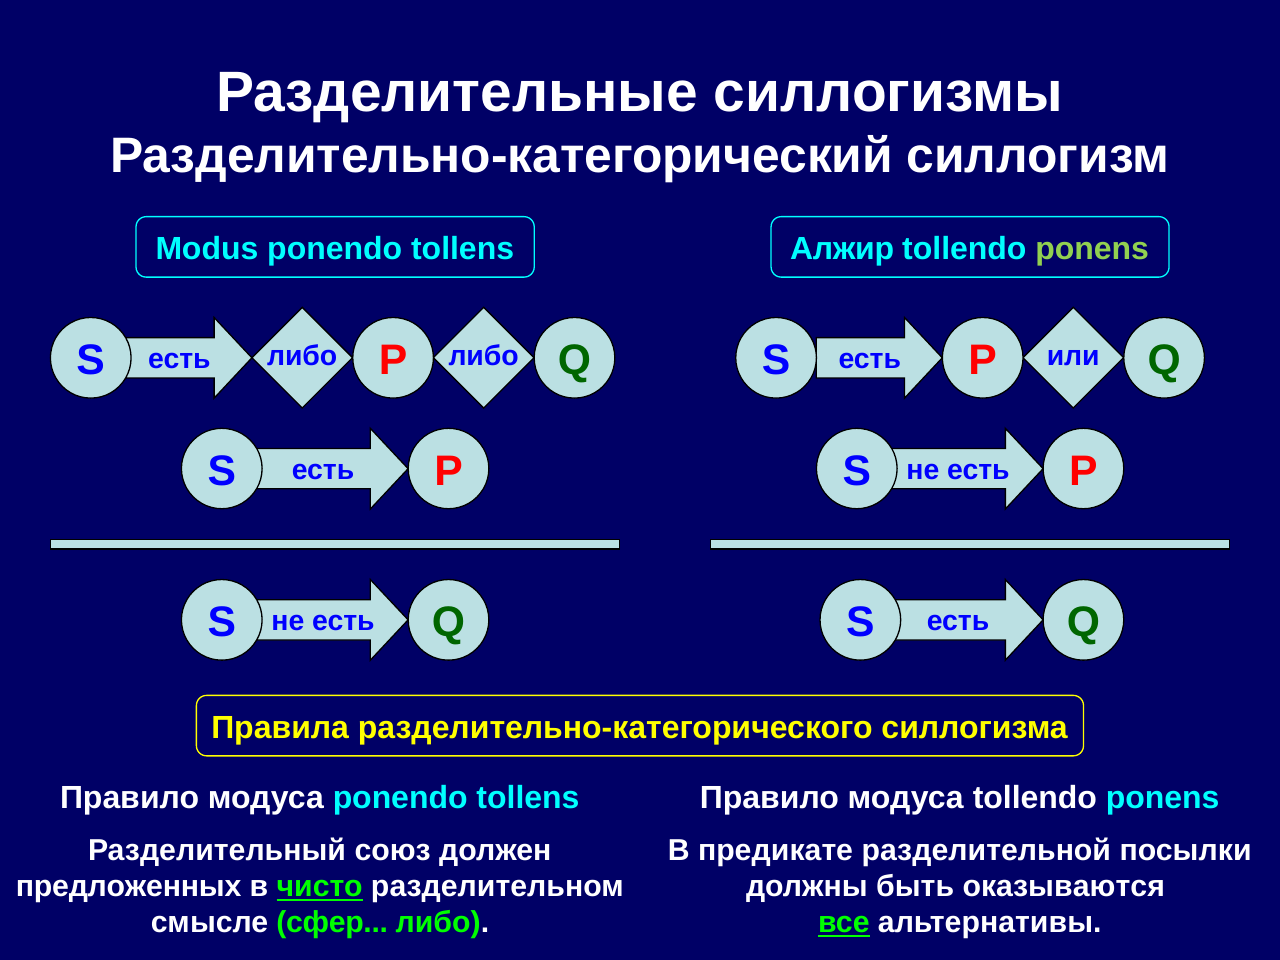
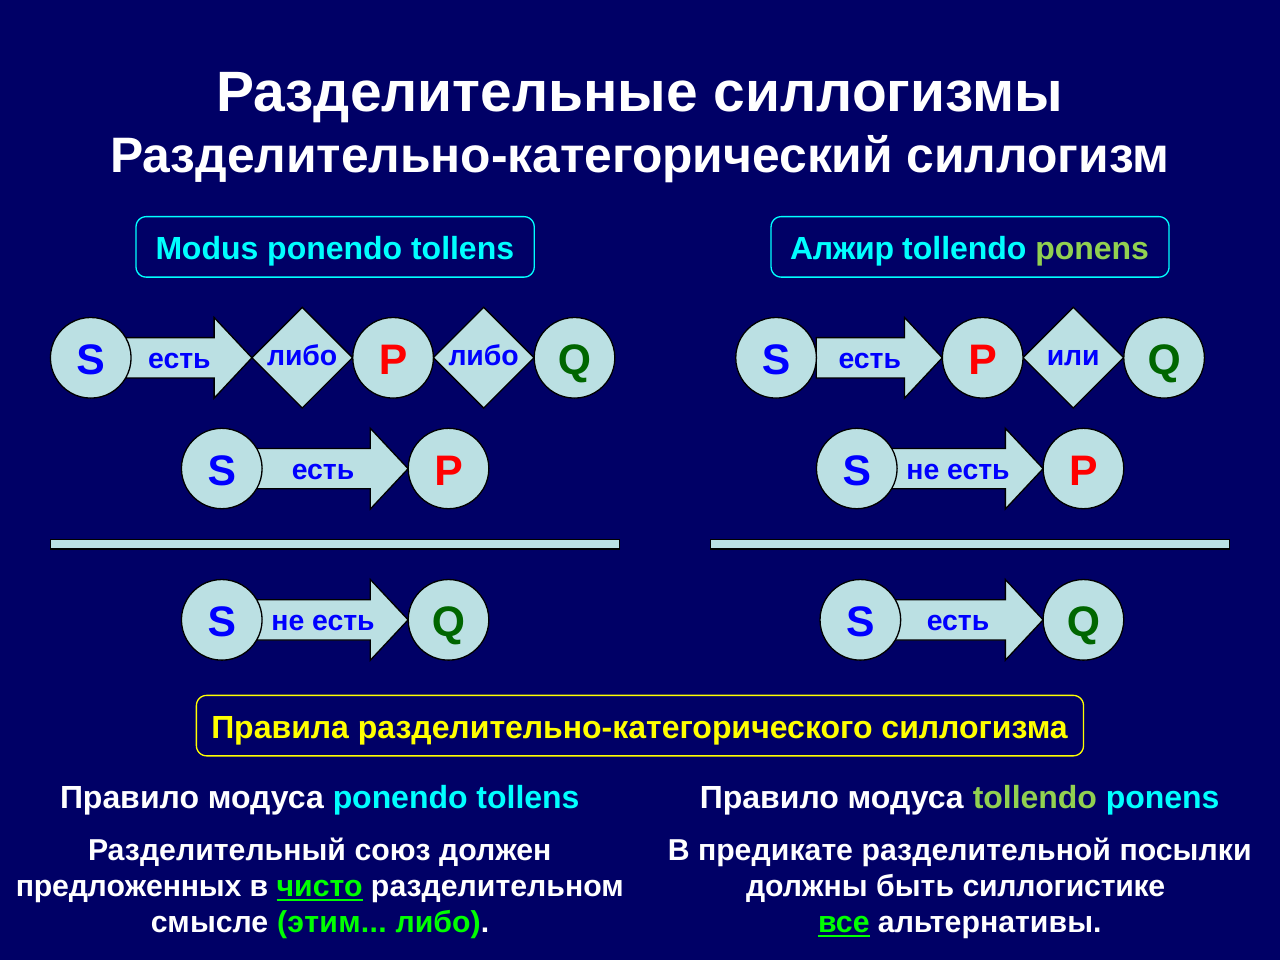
tollendo colour: white -> light green (1035, 798)
оказываются: оказываются -> силлогистике (1064, 886)
сфер: сфер -> этим (332, 923)
